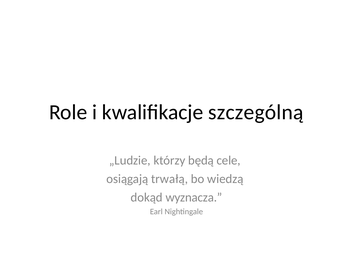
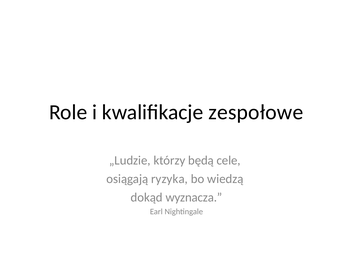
szczególną: szczególną -> zespołowe (256, 112)
trwałą: trwałą -> ryzyka (169, 179)
